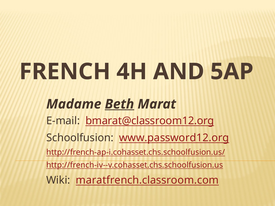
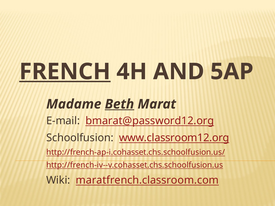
FRENCH underline: none -> present (65, 72)
bmarat@classroom12.org: bmarat@classroom12.org -> bmarat@password12.org (150, 121)
www.password12.org: www.password12.org -> www.classroom12.org (174, 138)
